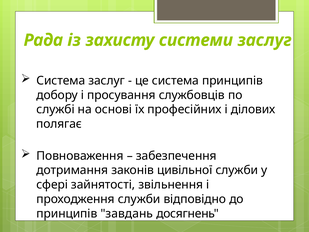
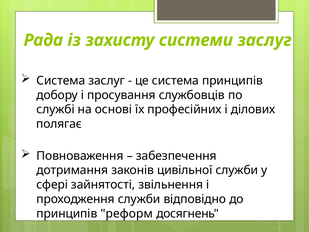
завдань: завдань -> реформ (127, 213)
